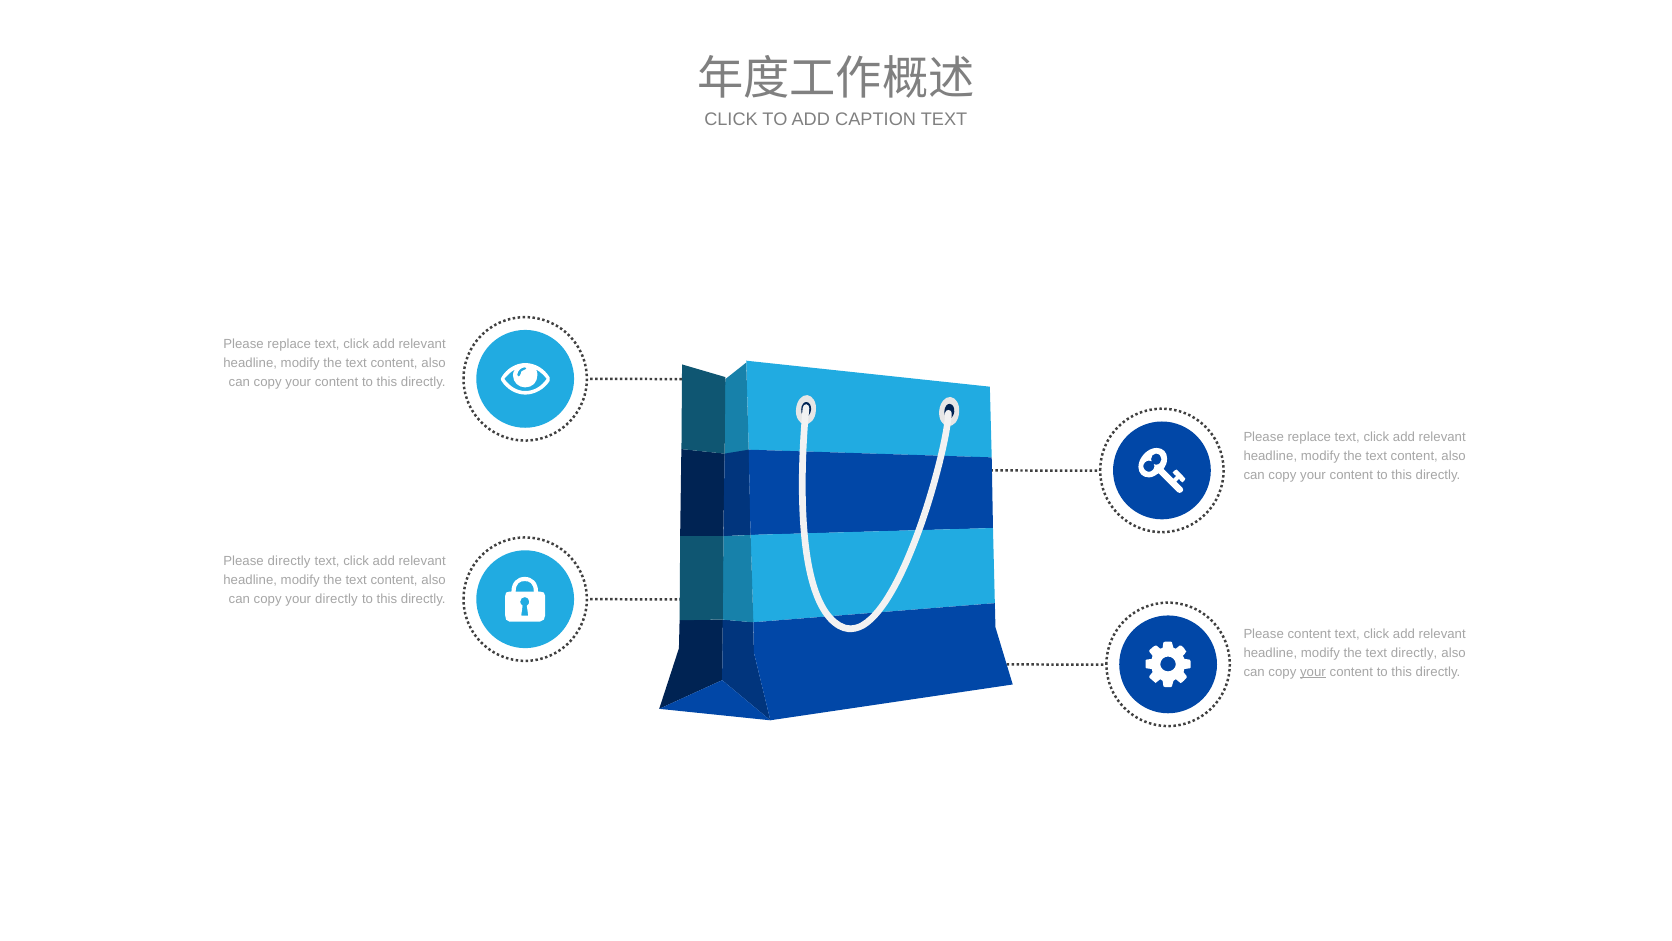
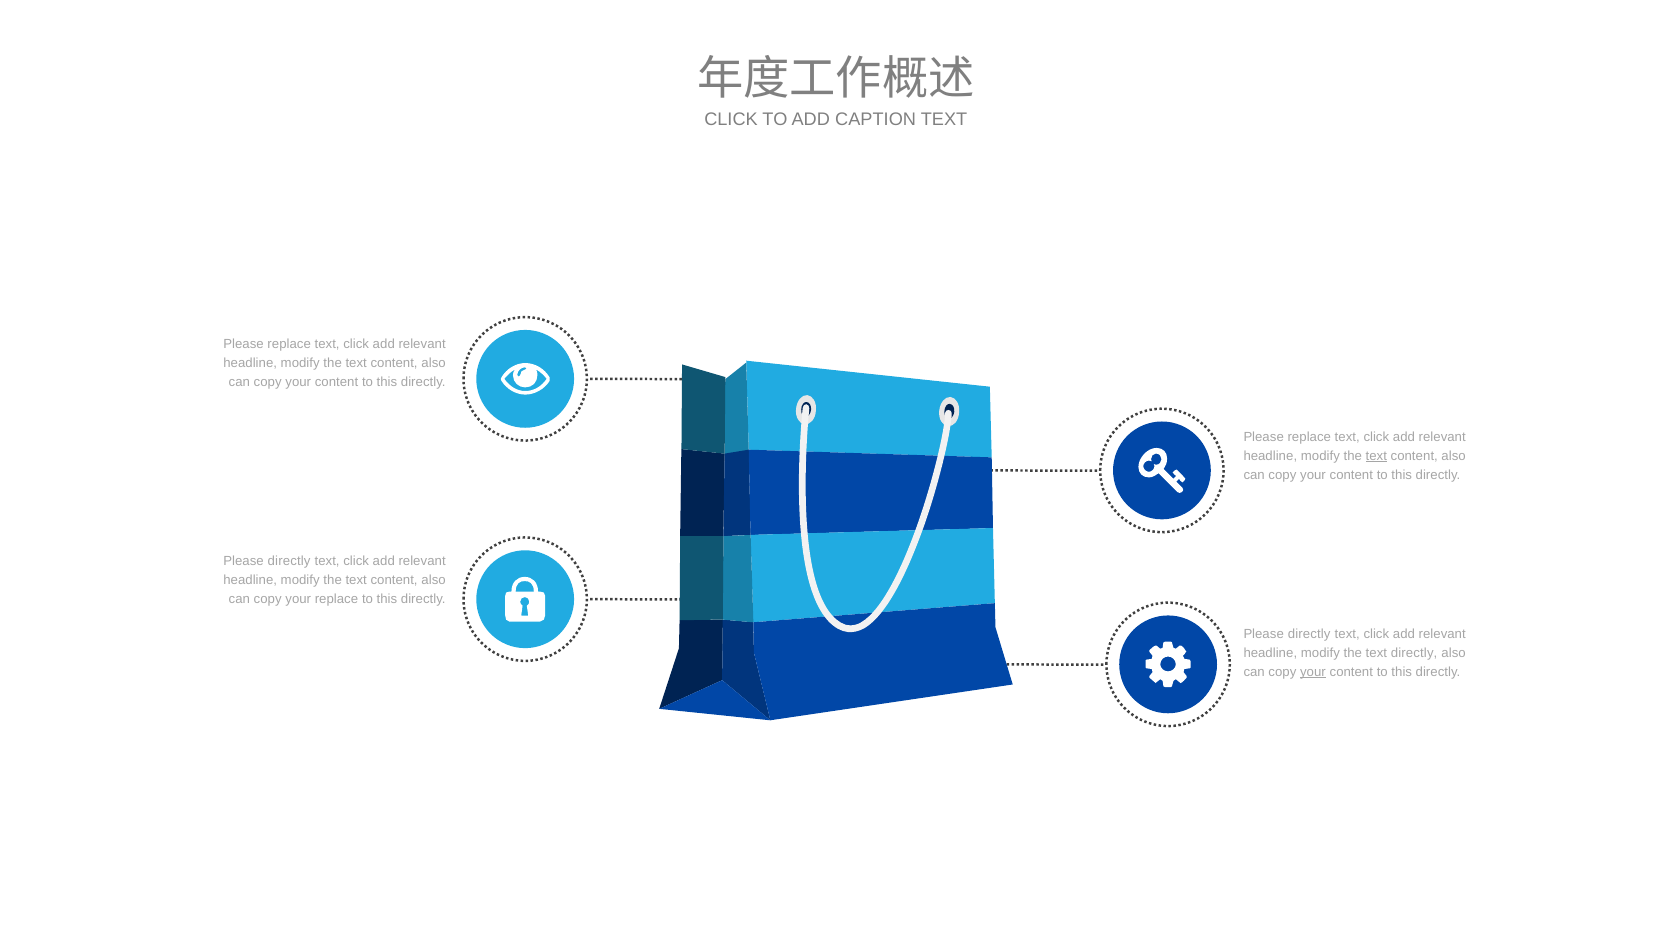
text underline: none -> present (1376, 456)
your directly: directly -> replace (336, 599)
content: content -> directly (1309, 633)
